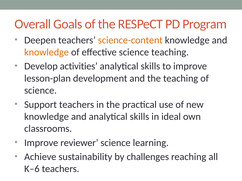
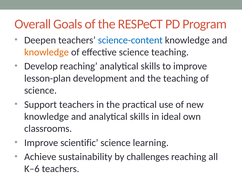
science-content colour: orange -> blue (130, 40)
Develop activities: activities -> reaching (79, 66)
reviewer: reviewer -> scientific (79, 143)
